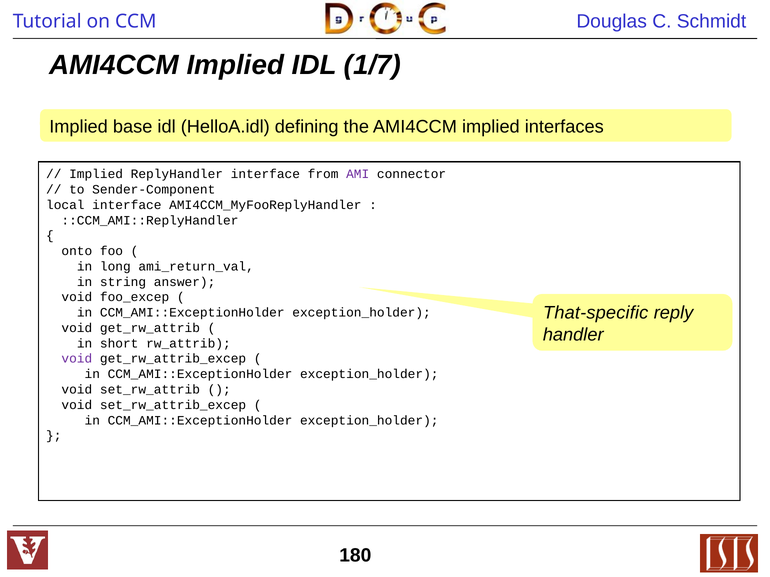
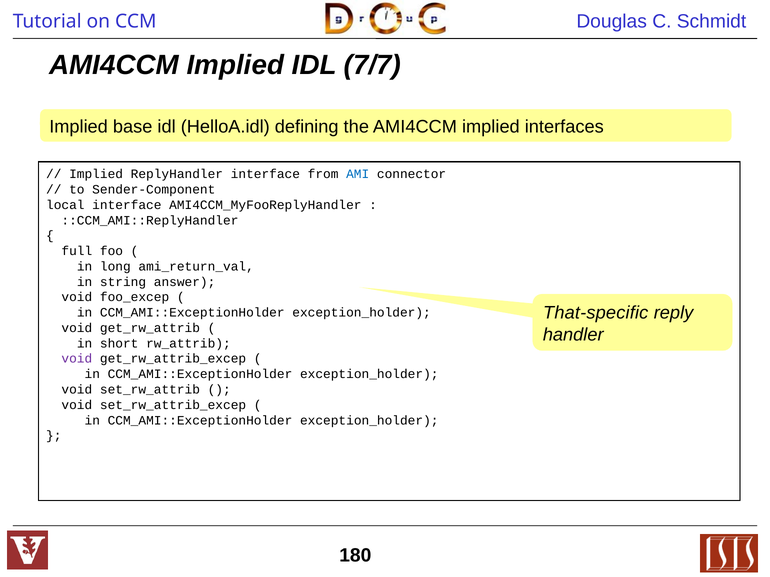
1/7: 1/7 -> 7/7 (372, 65)
AMI colour: purple -> blue (358, 174)
onto: onto -> full (77, 251)
